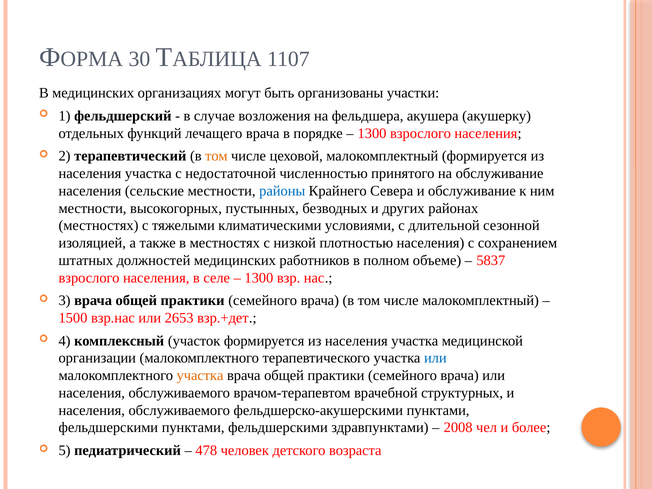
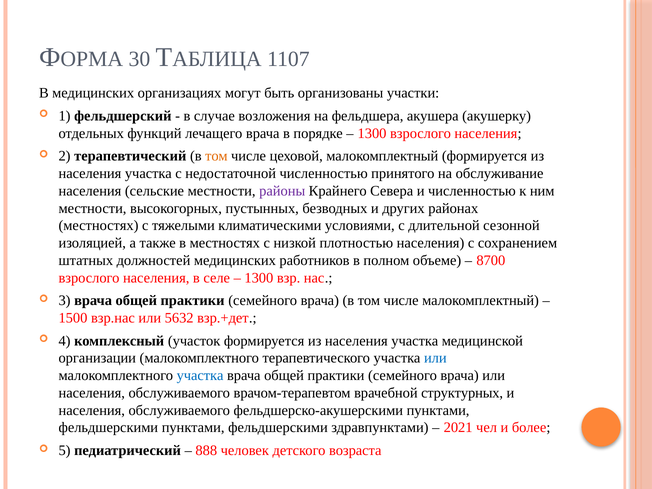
районы colour: blue -> purple (282, 191)
и обслуживание: обслуживание -> численностью (472, 191)
5837: 5837 -> 8700 (491, 260)
2653: 2653 -> 5632 (179, 318)
участка colour: orange -> blue (200, 376)
2008: 2008 -> 2021 (458, 428)
478: 478 -> 888 (206, 450)
